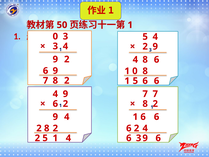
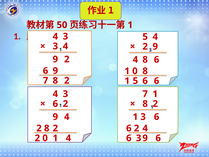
0: 0 -> 4 (55, 36)
9: 9 -> 3 (65, 94)
7 7: 7 -> 1 (155, 94)
6: 6 -> 3 (143, 117)
2 5: 5 -> 0 (45, 138)
